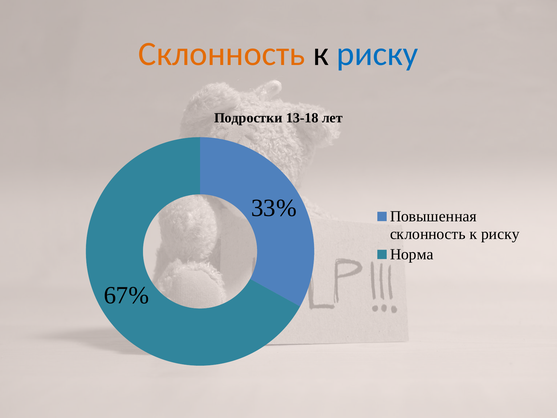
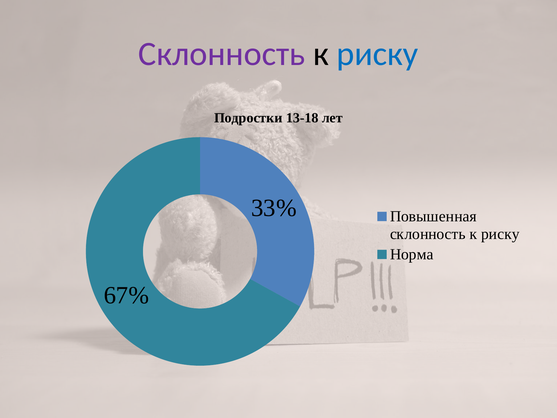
Склонность colour: orange -> purple (222, 54)
